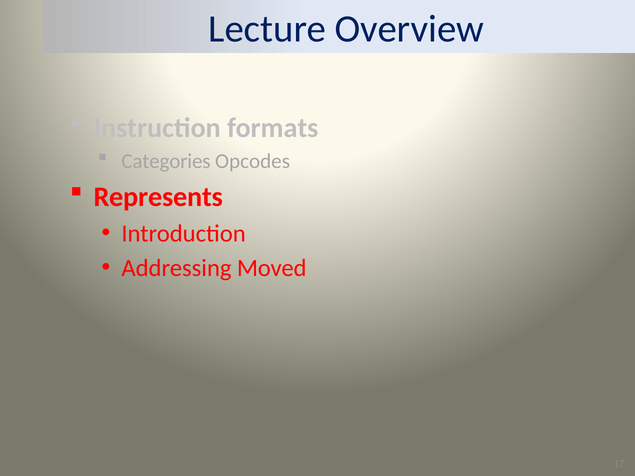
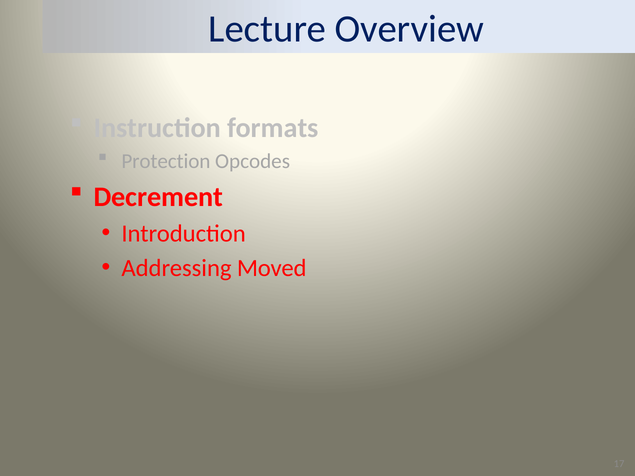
Categories: Categories -> Protection (166, 161)
Represents: Represents -> Decrement (158, 197)
